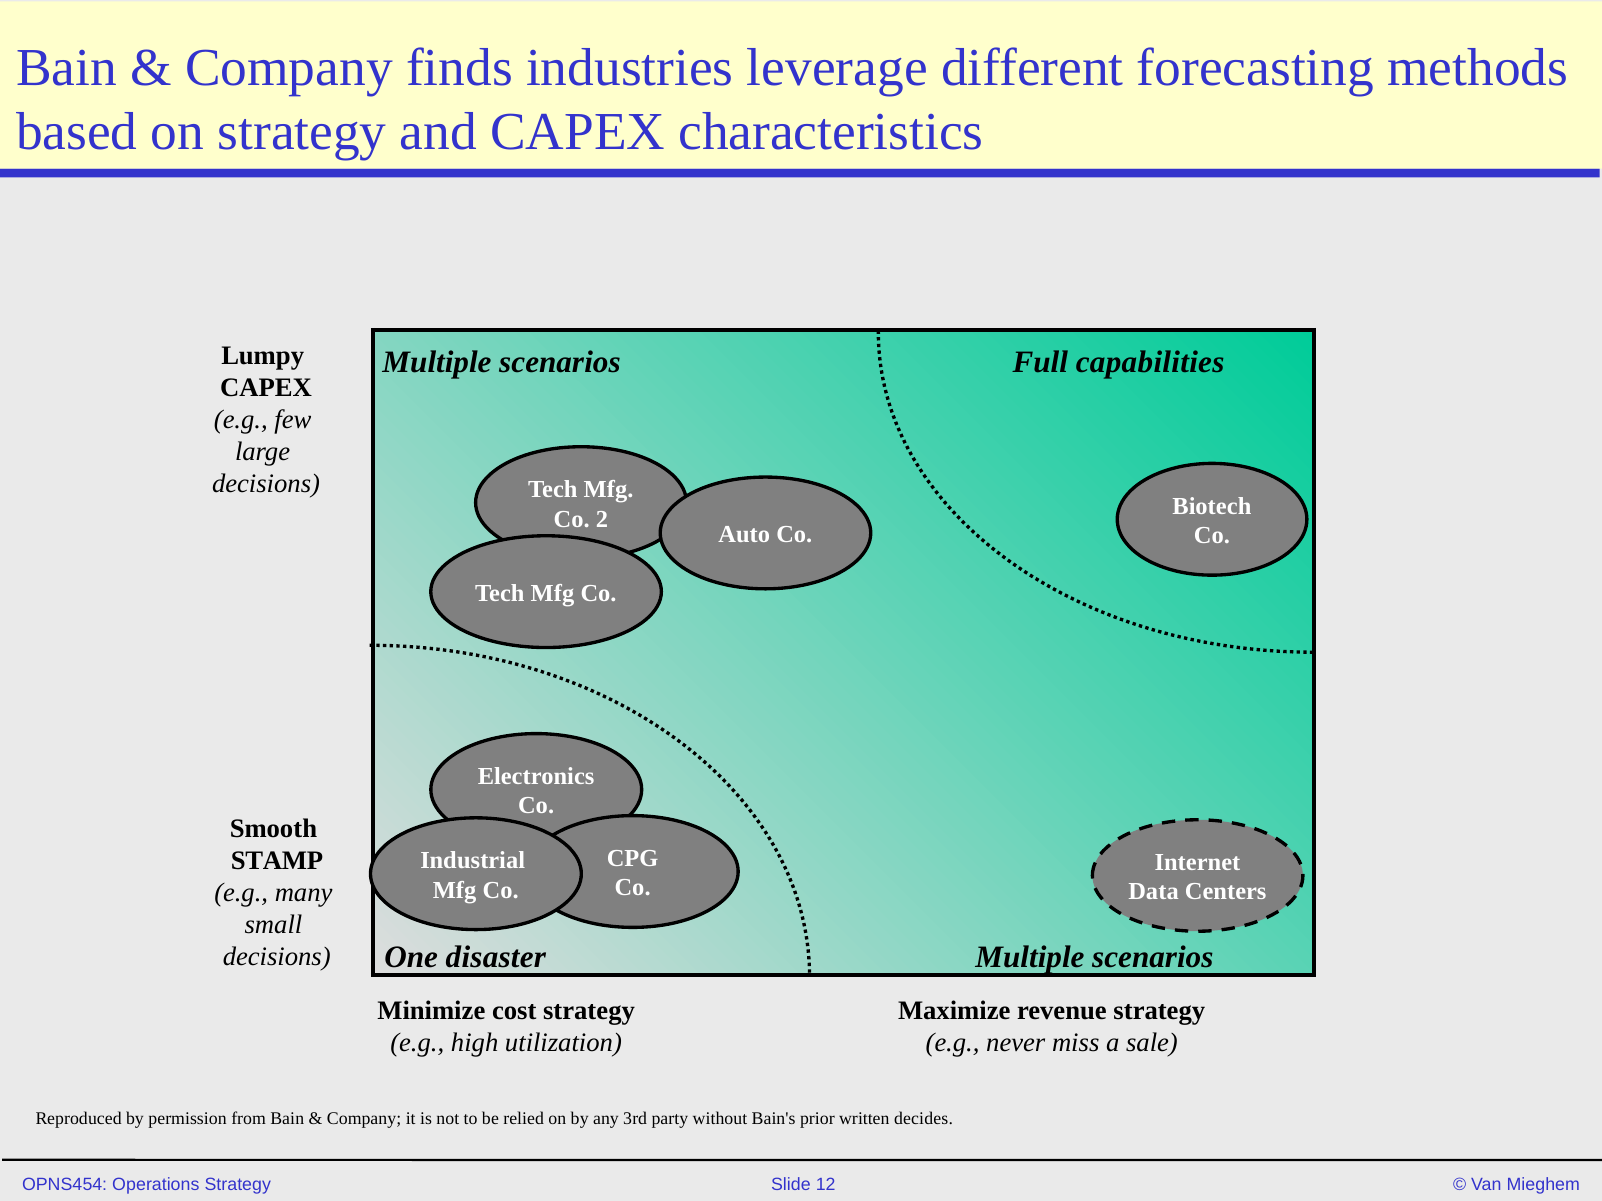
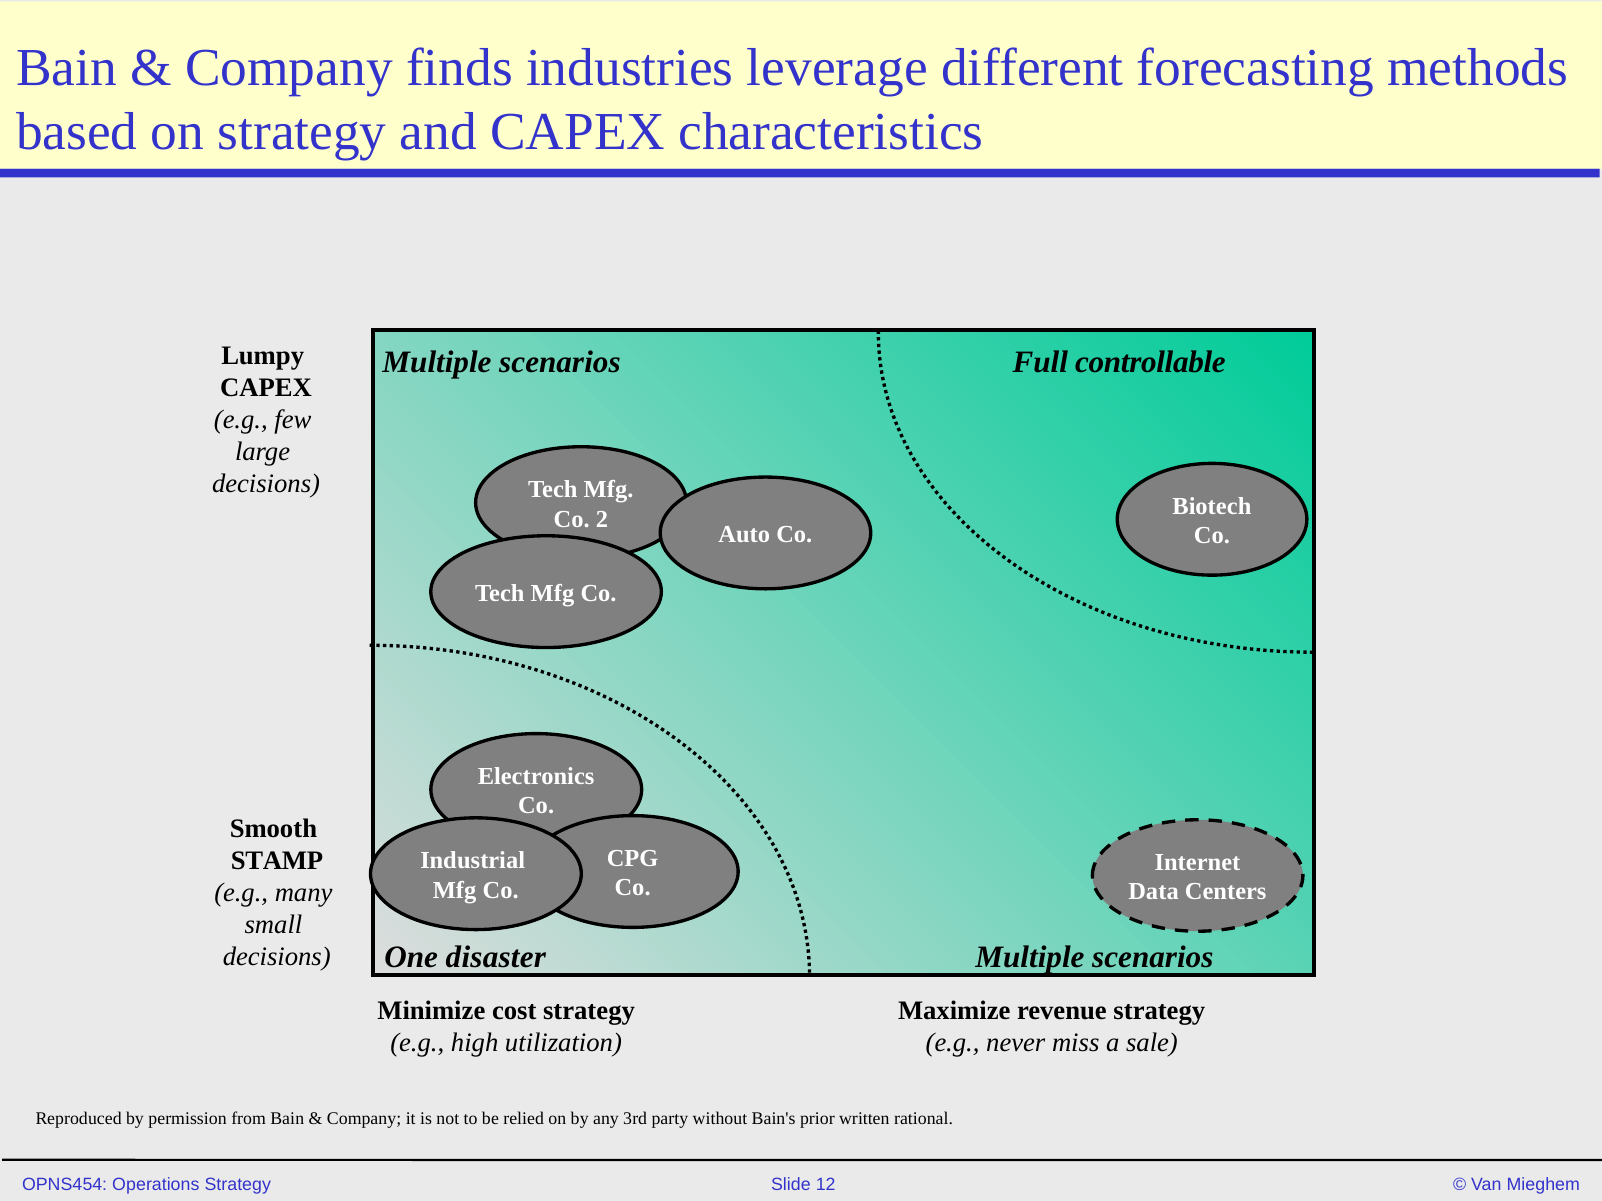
capabilities: capabilities -> controllable (1150, 362)
decides: decides -> rational (924, 1120)
